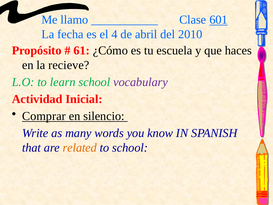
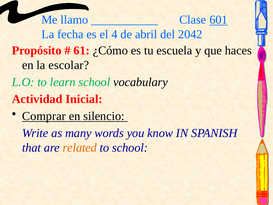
2010: 2010 -> 2042 (190, 34)
recieve: recieve -> escolar (69, 65)
vocabulary colour: purple -> black (141, 82)
